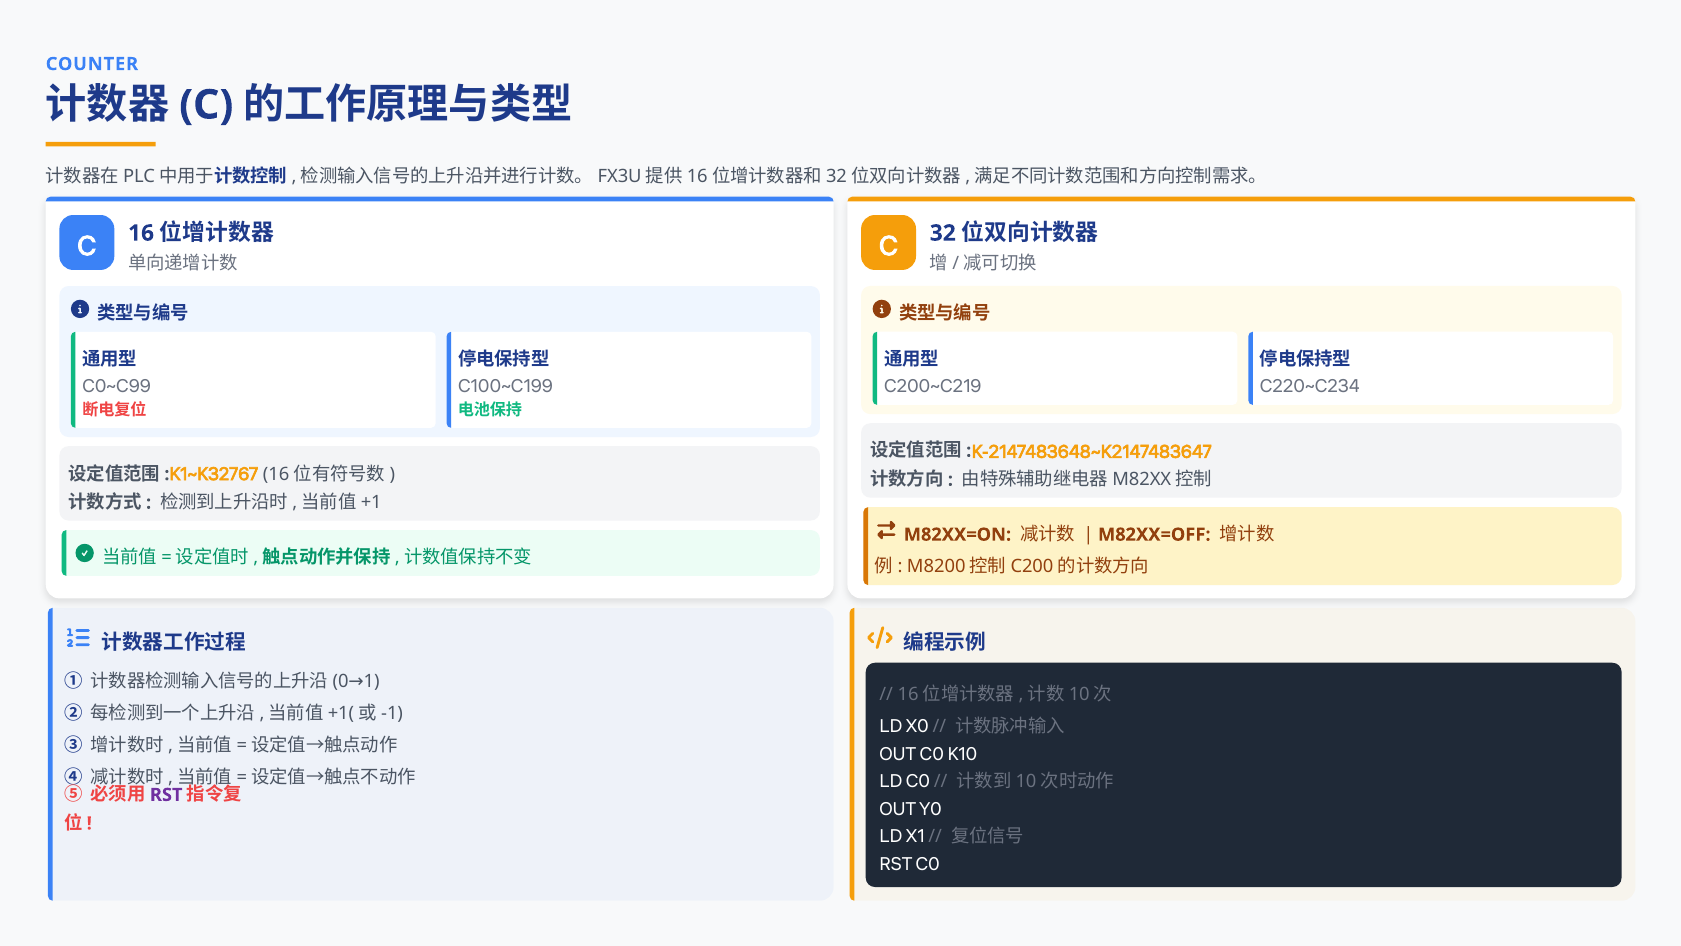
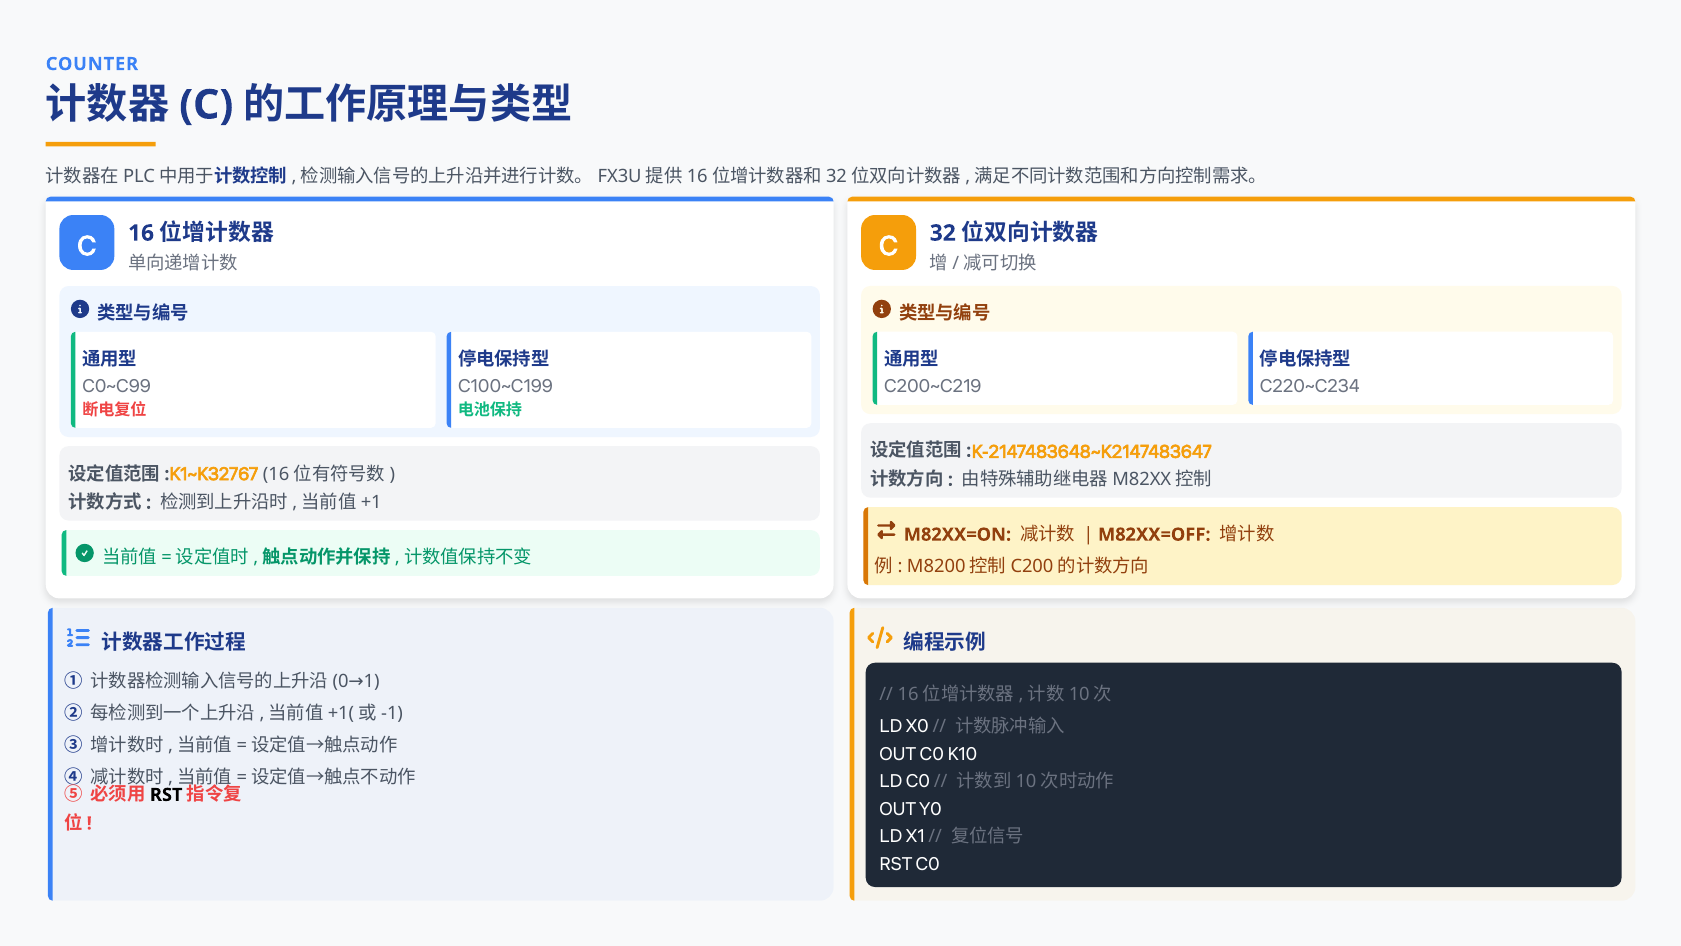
RST colour: purple -> black (166, 795)
